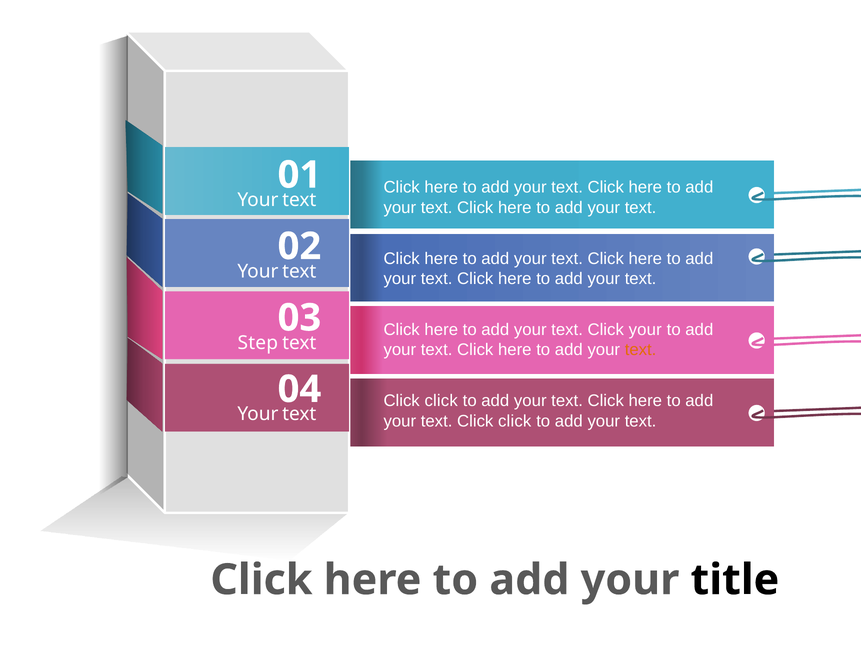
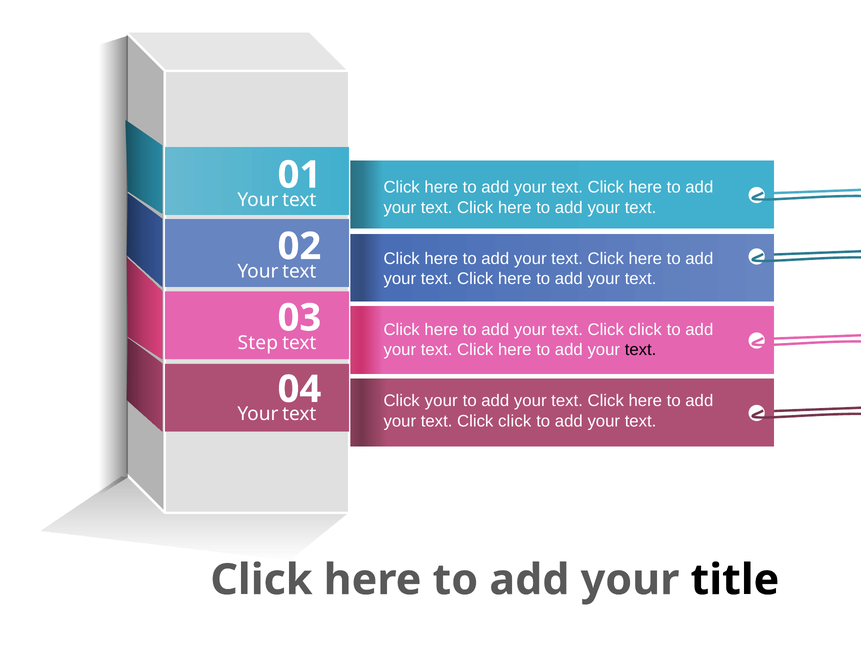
your: your -> click (645, 330)
text colour: orange -> black (641, 350)
click: click -> your (441, 401)
